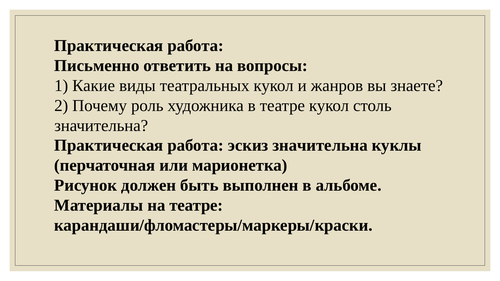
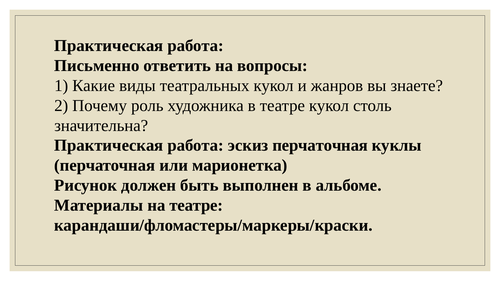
эскиз значительна: значительна -> перчаточная (320, 146)
